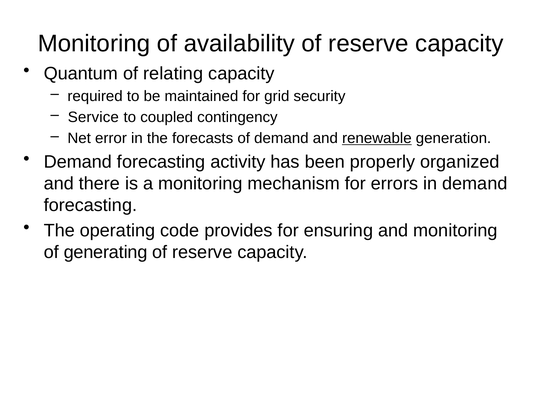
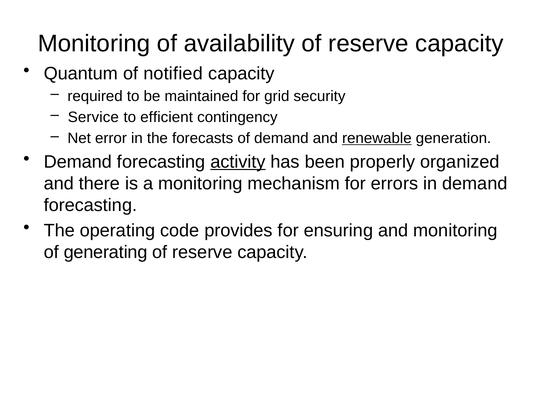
relating: relating -> notified (173, 74)
coupled: coupled -> efficient (167, 117)
activity underline: none -> present (238, 162)
